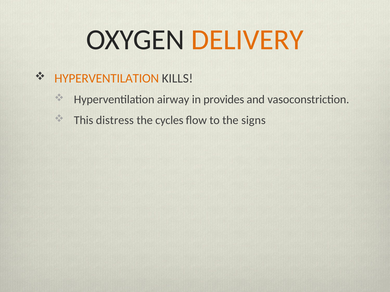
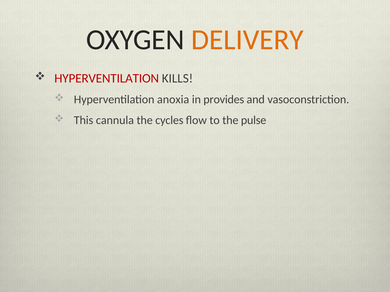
HYPERVENTILATION colour: orange -> red (107, 78)
airway: airway -> anoxia (173, 100)
distress: distress -> cannula (115, 121)
signs: signs -> pulse (254, 121)
